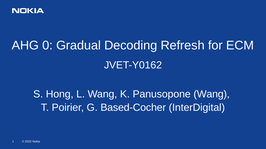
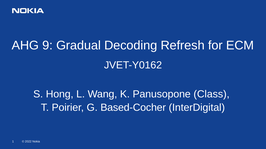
0: 0 -> 9 (48, 46)
Panusopone Wang: Wang -> Class (212, 95)
